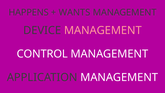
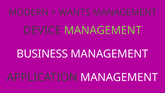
HAPPENS: HAPPENS -> MODERN (29, 12)
MANAGEMENT colour: pink -> light green (103, 30)
CONTROL: CONTROL -> BUSINESS (42, 54)
